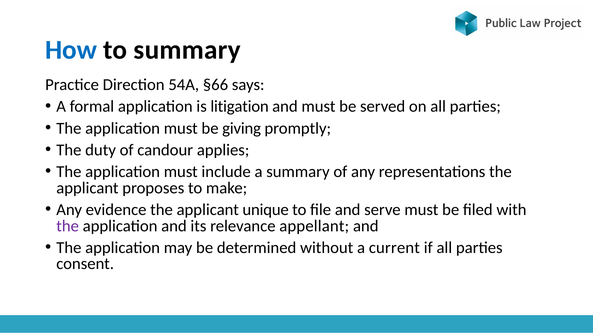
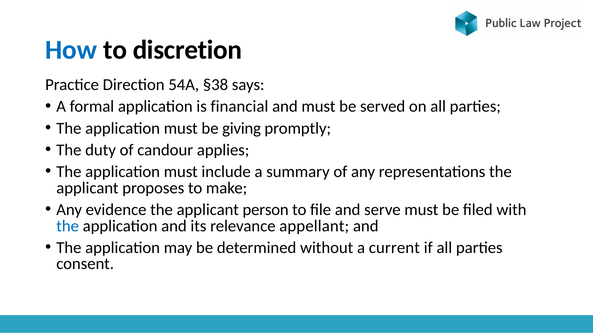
to summary: summary -> discretion (187, 50)
§66: §66 -> §38 (216, 85)
litigation: litigation -> financial (239, 107)
unique: unique -> person (266, 210)
the colour: purple -> blue (68, 226)
